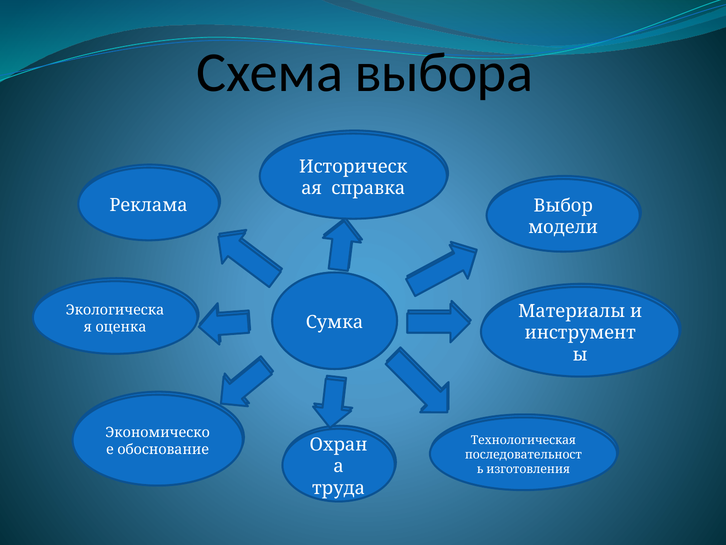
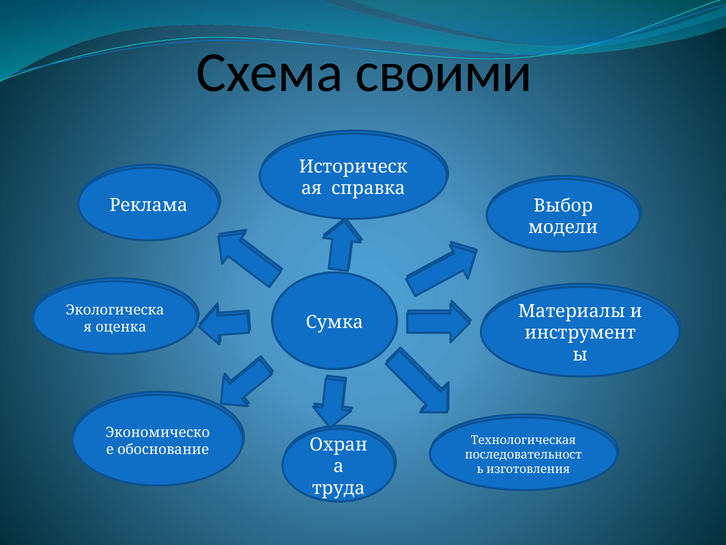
выбора: выбора -> своими (444, 72)
